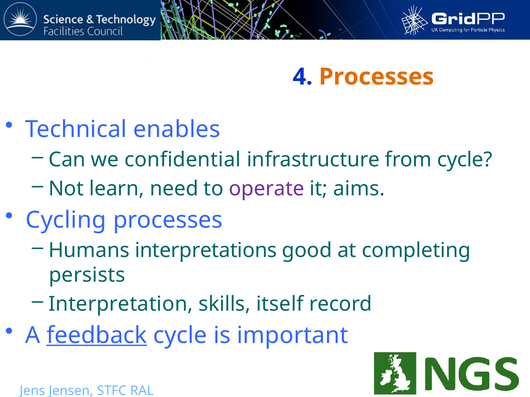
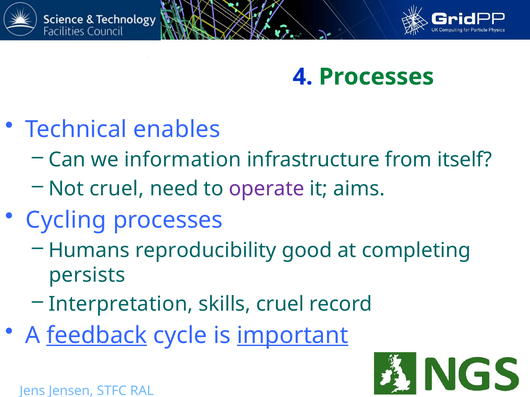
Processes colour: orange -> green (376, 77)
confidential: confidential -> information (183, 160)
from cycle: cycle -> itself (465, 160)
Not learn: learn -> cruel (117, 189)
interpretations: interpretations -> reproducibility (206, 251)
skills itself: itself -> cruel (280, 304)
important underline: none -> present (293, 336)
